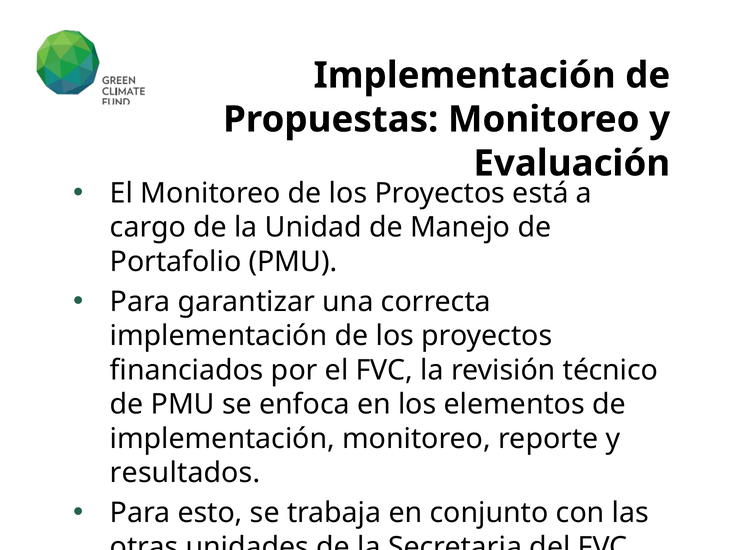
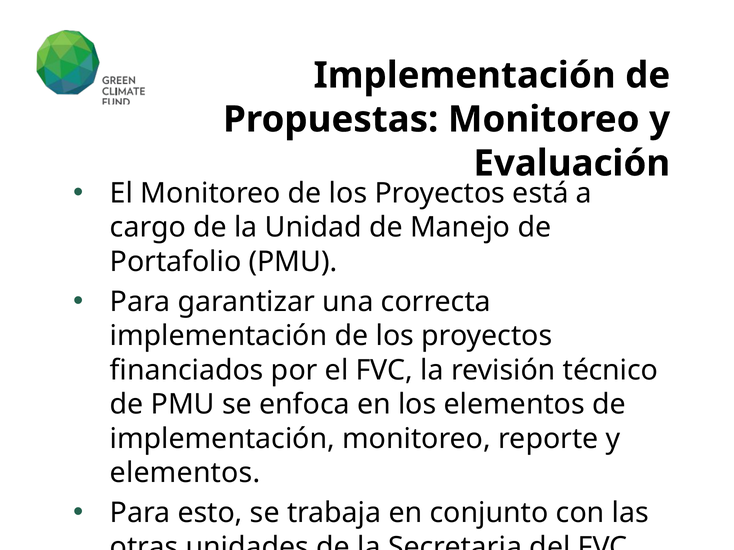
resultados: resultados -> elementos (185, 473)
